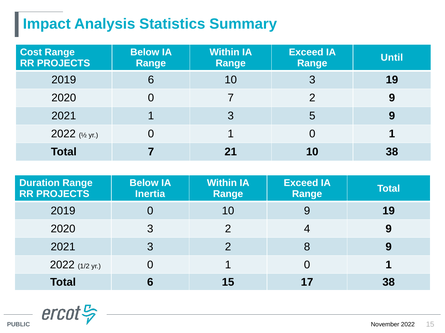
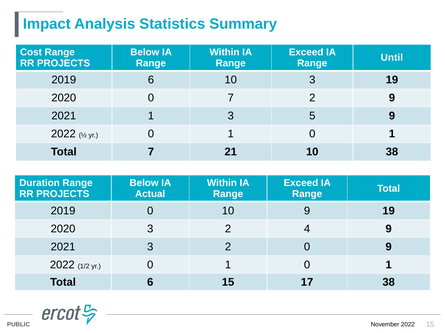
Inertia: Inertia -> Actual (150, 194)
2 8: 8 -> 0 (307, 247)
